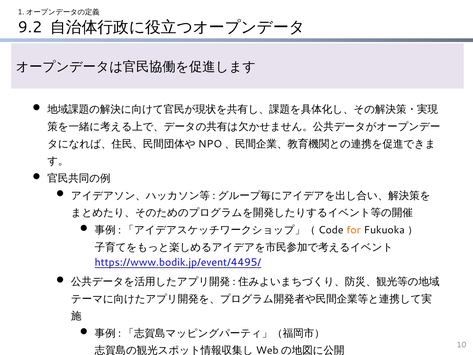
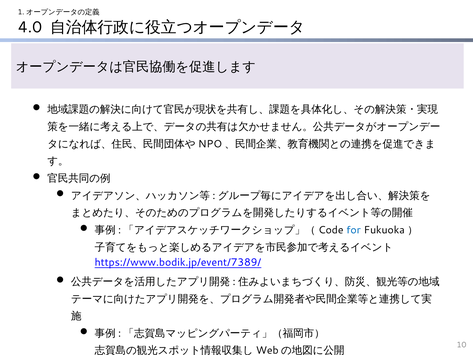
9.2: 9.2 -> 4.0 (30, 27)
for colour: orange -> blue (354, 230)
https://www.bodik.jp/event/4495/: https://www.bodik.jp/event/4495/ -> https://www.bodik.jp/event/7389/ (178, 262)
